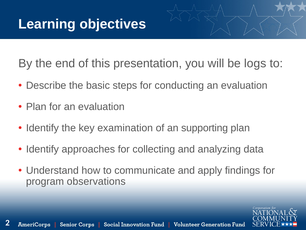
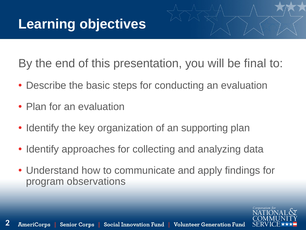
logs: logs -> final (255, 63)
examination: examination -> organization (125, 128)
